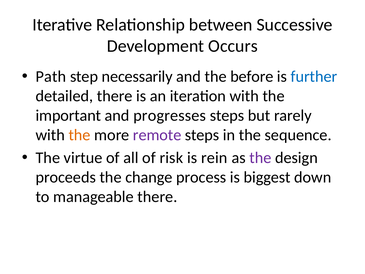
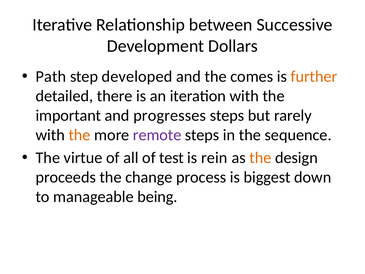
Occurs: Occurs -> Dollars (233, 46)
necessarily: necessarily -> developed (137, 77)
before: before -> comes (252, 77)
further colour: blue -> orange (314, 77)
risk: risk -> test (172, 158)
the colour: purple -> orange (260, 158)
manageable there: there -> being (157, 197)
